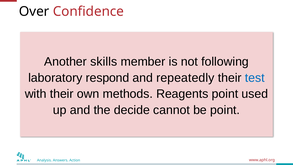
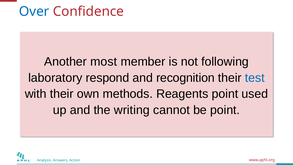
Over colour: black -> blue (34, 12)
skills: skills -> most (104, 62)
repeatedly: repeatedly -> recognition (185, 78)
decide: decide -> writing (132, 110)
